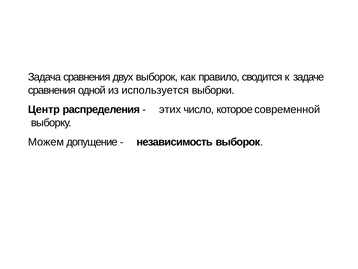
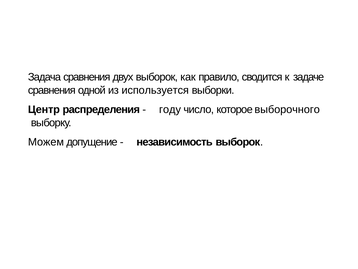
этих: этих -> году (170, 109)
современной: современной -> выборочного (287, 109)
